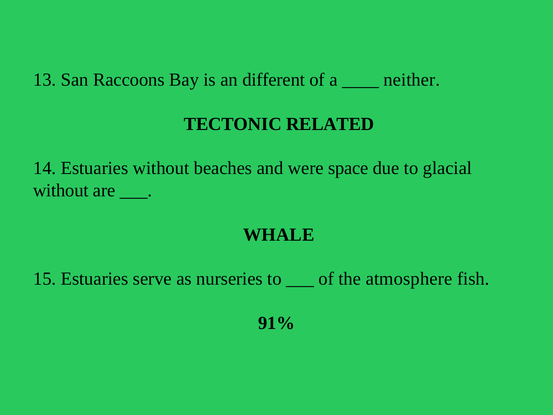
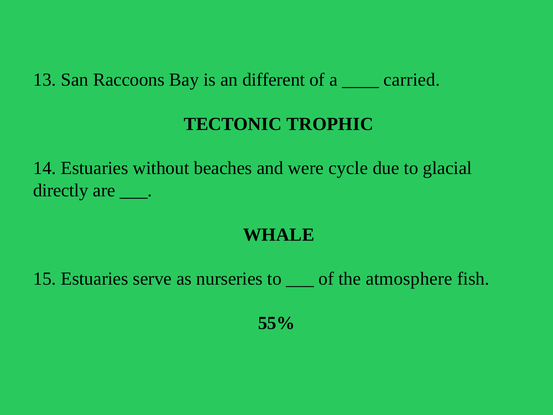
neither: neither -> carried (412, 80)
RELATED: RELATED -> TROPHIC (330, 124)
space: space -> cycle (348, 168)
without: without -> directly (61, 190)
91%: 91% -> 55% (276, 323)
